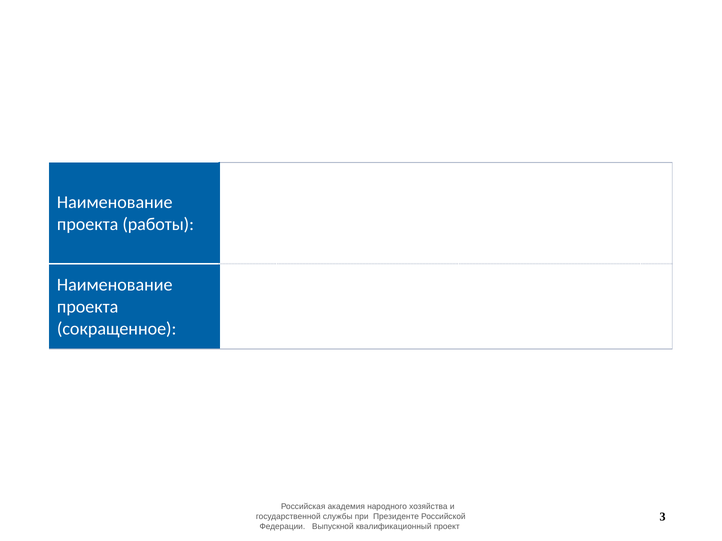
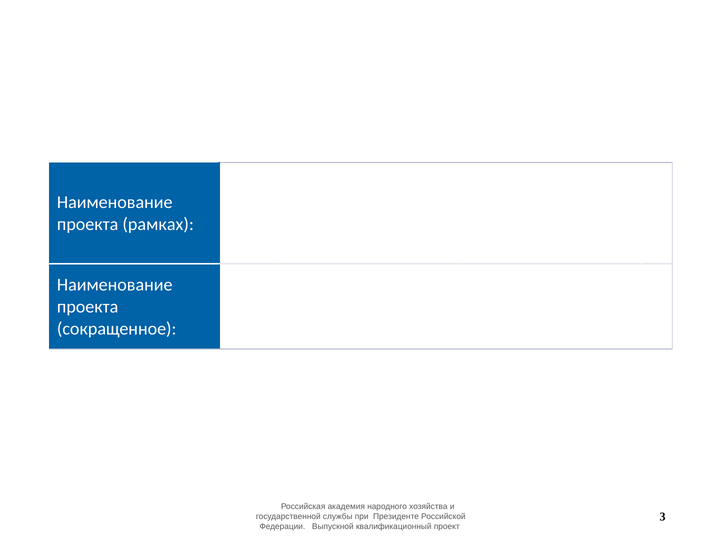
работы: работы -> рамках (158, 225)
